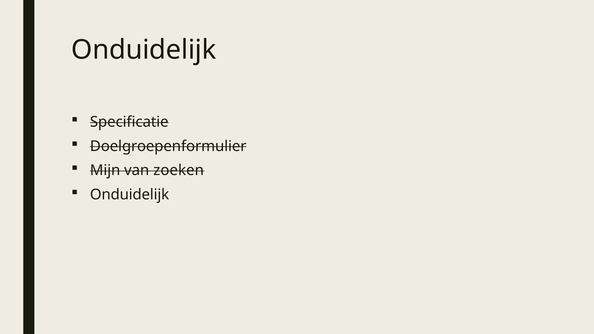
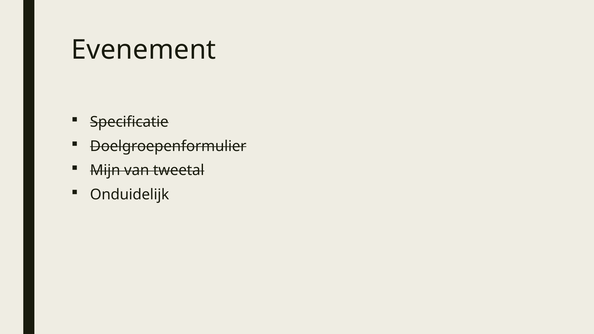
Onduidelijk: Onduidelijk -> Evenement (144, 50)
zoeken: zoeken -> tweetal (179, 170)
